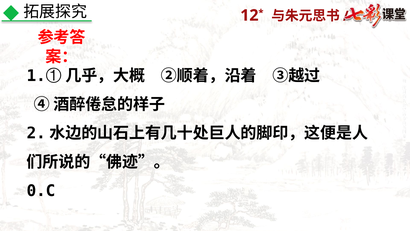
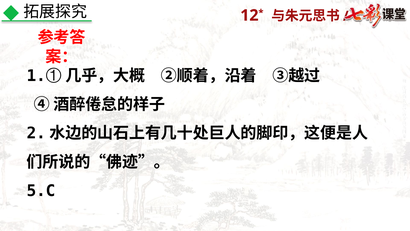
0.C: 0.C -> 5.C (41, 191)
